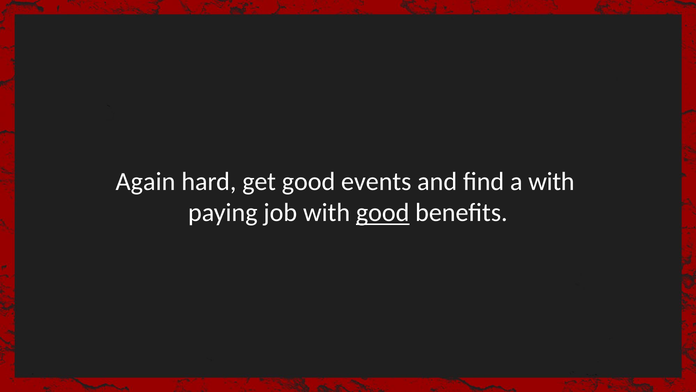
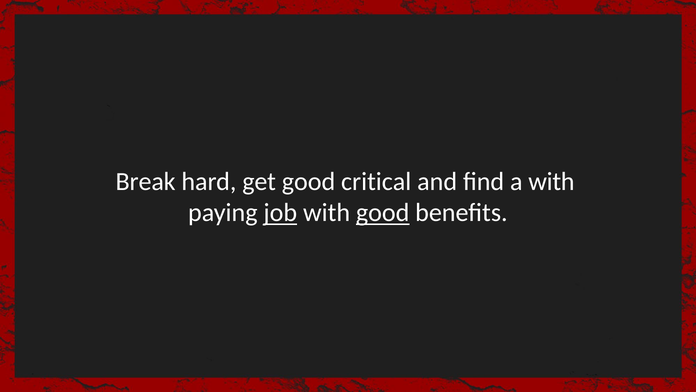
Again: Again -> Break (146, 181)
events: events -> critical (376, 181)
job underline: none -> present (280, 213)
